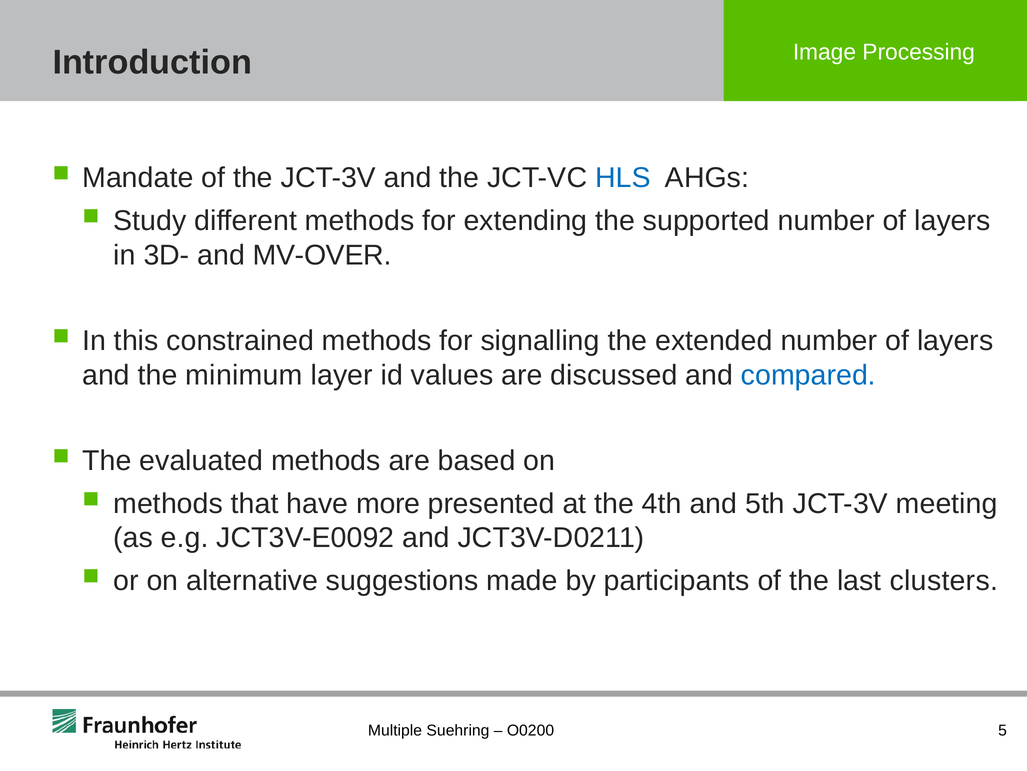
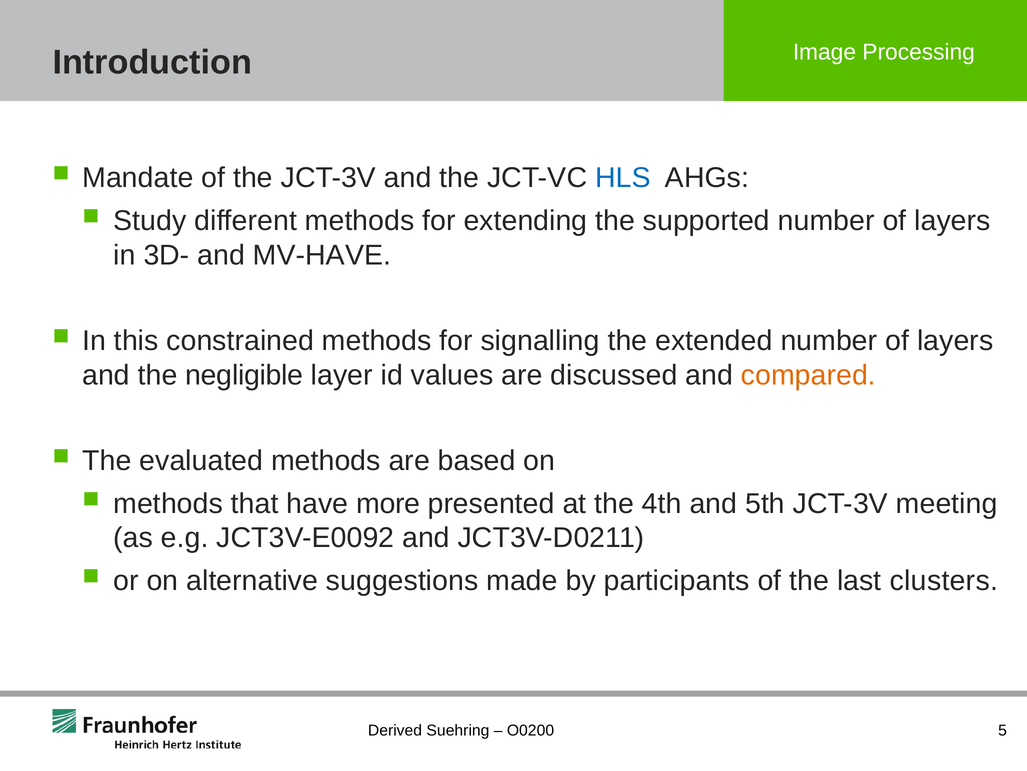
MV-OVER: MV-OVER -> MV-HAVE (322, 255)
minimum: minimum -> negligible (244, 375)
compared colour: blue -> orange (808, 375)
Multiple: Multiple -> Derived (395, 730)
